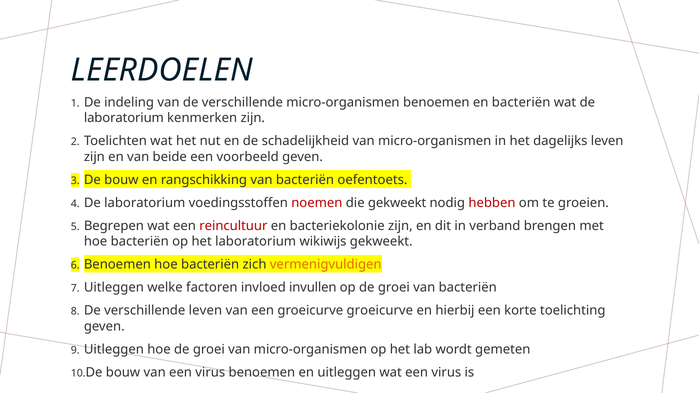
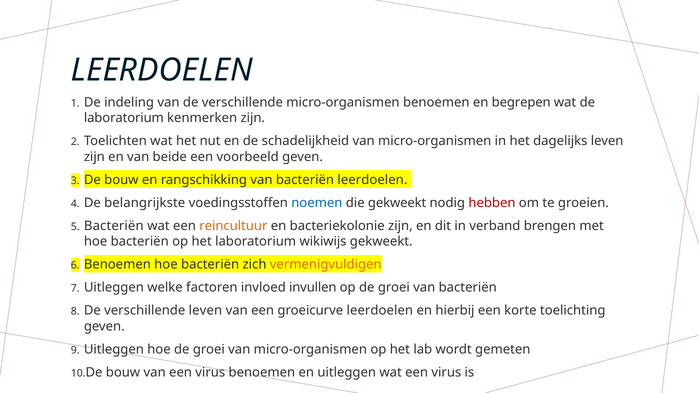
en bacteriën: bacteriën -> begrepen (521, 102)
bacteriën oefentoets: oefentoets -> leerdoelen (372, 180)
laboratorium: laboratorium -> belangrijkste (145, 203)
noemen colour: red -> blue (317, 203)
Begrepen: Begrepen -> Bacteriën (114, 226)
reincultuur colour: red -> orange (233, 226)
groeicurve groeicurve: groeicurve -> leerdoelen (380, 311)
